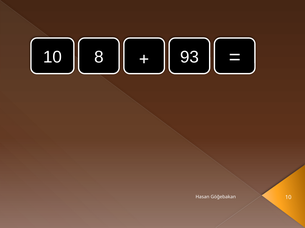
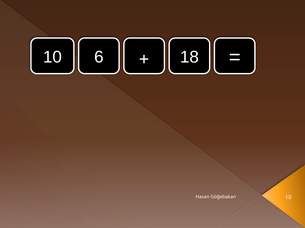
8: 8 -> 6 (99, 57)
93: 93 -> 18 (189, 57)
